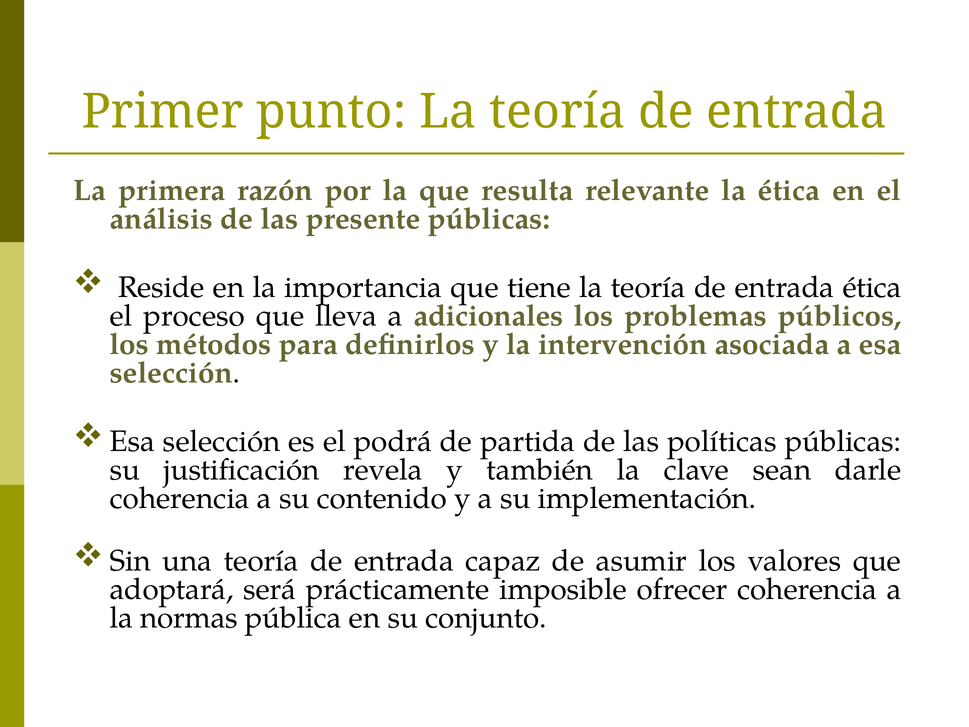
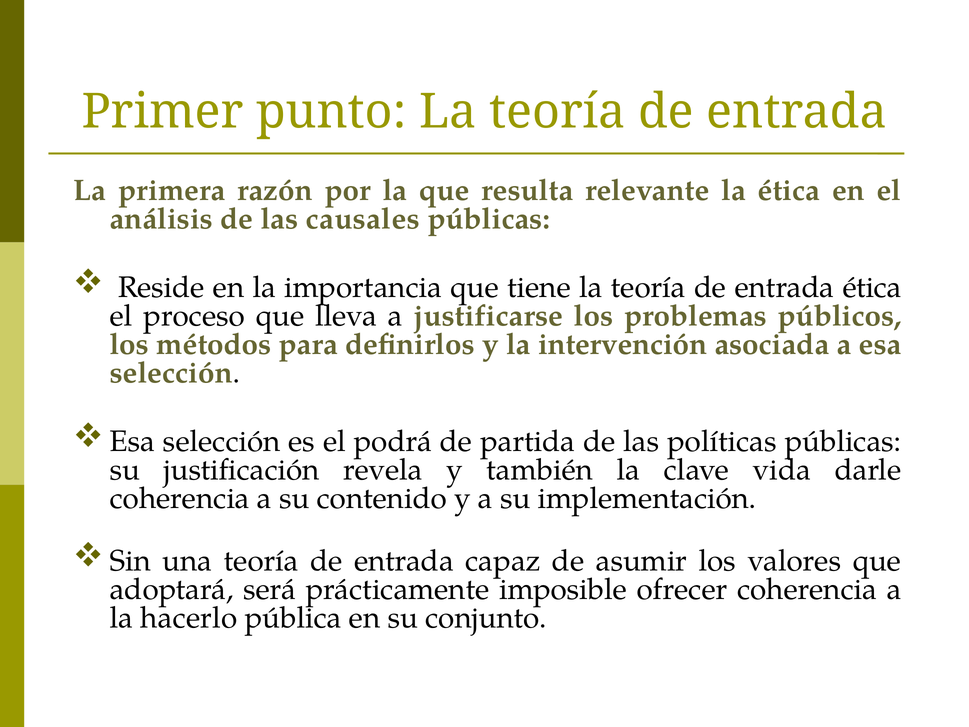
presente: presente -> causales (363, 219)
adicionales: adicionales -> justificarse (488, 316)
sean: sean -> vida (782, 470)
normas: normas -> hacerlo (189, 618)
